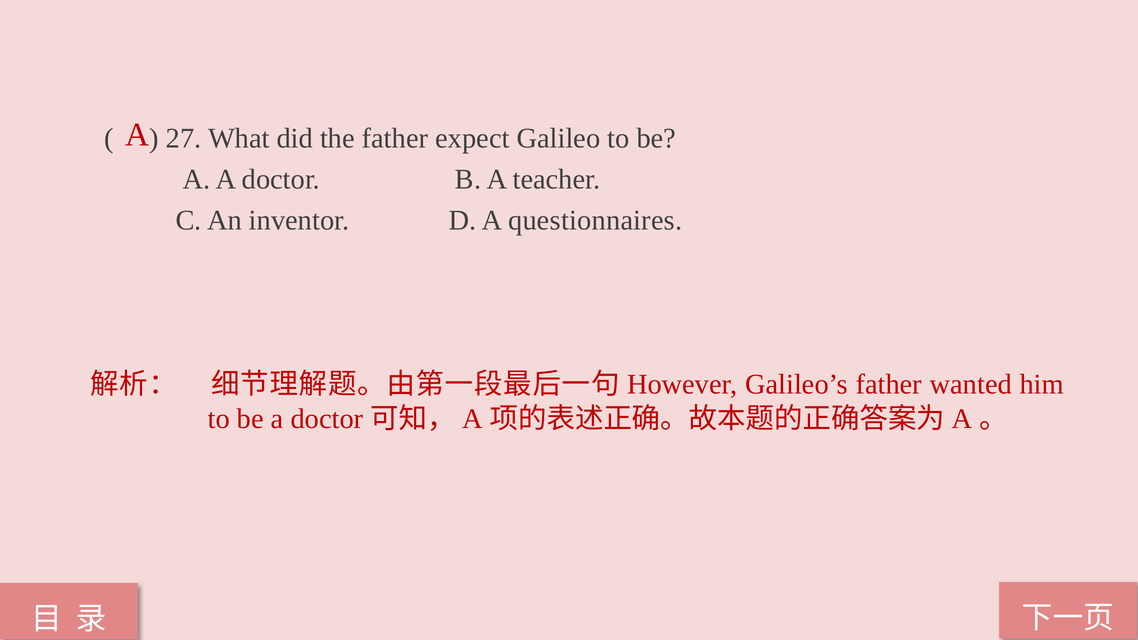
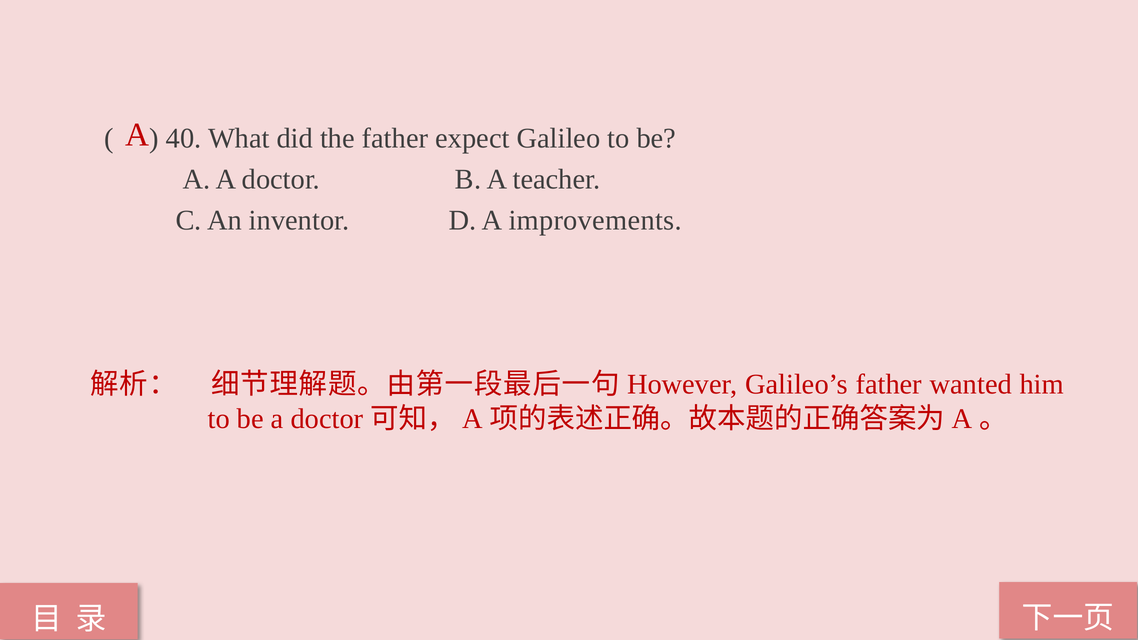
27: 27 -> 40 (184, 138)
questionnaires: questionnaires -> improvements (595, 220)
